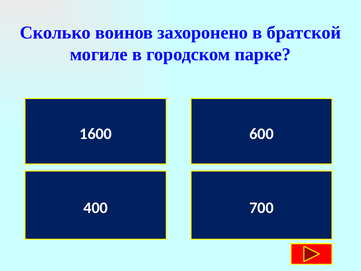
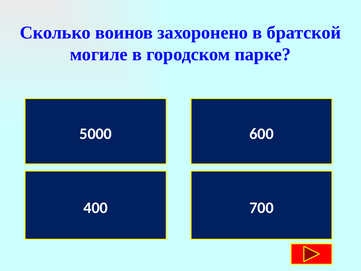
1600: 1600 -> 5000 (96, 134)
